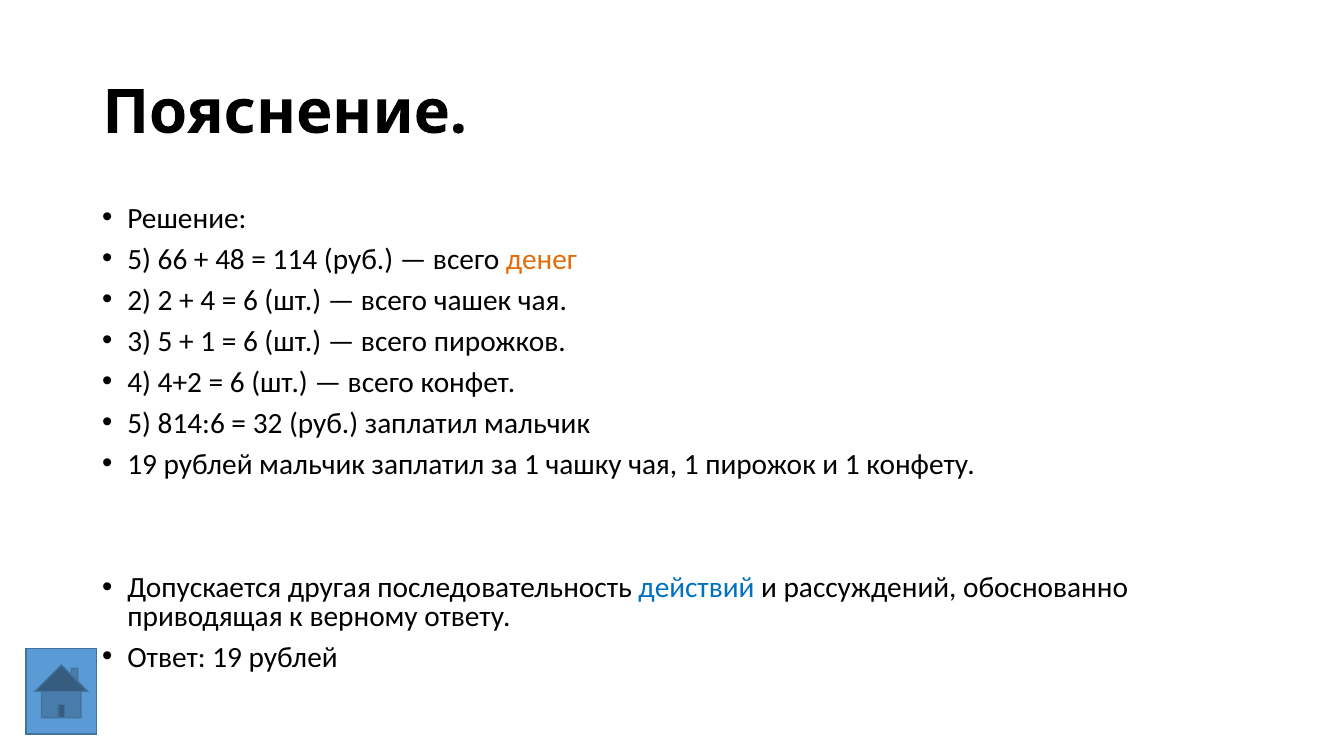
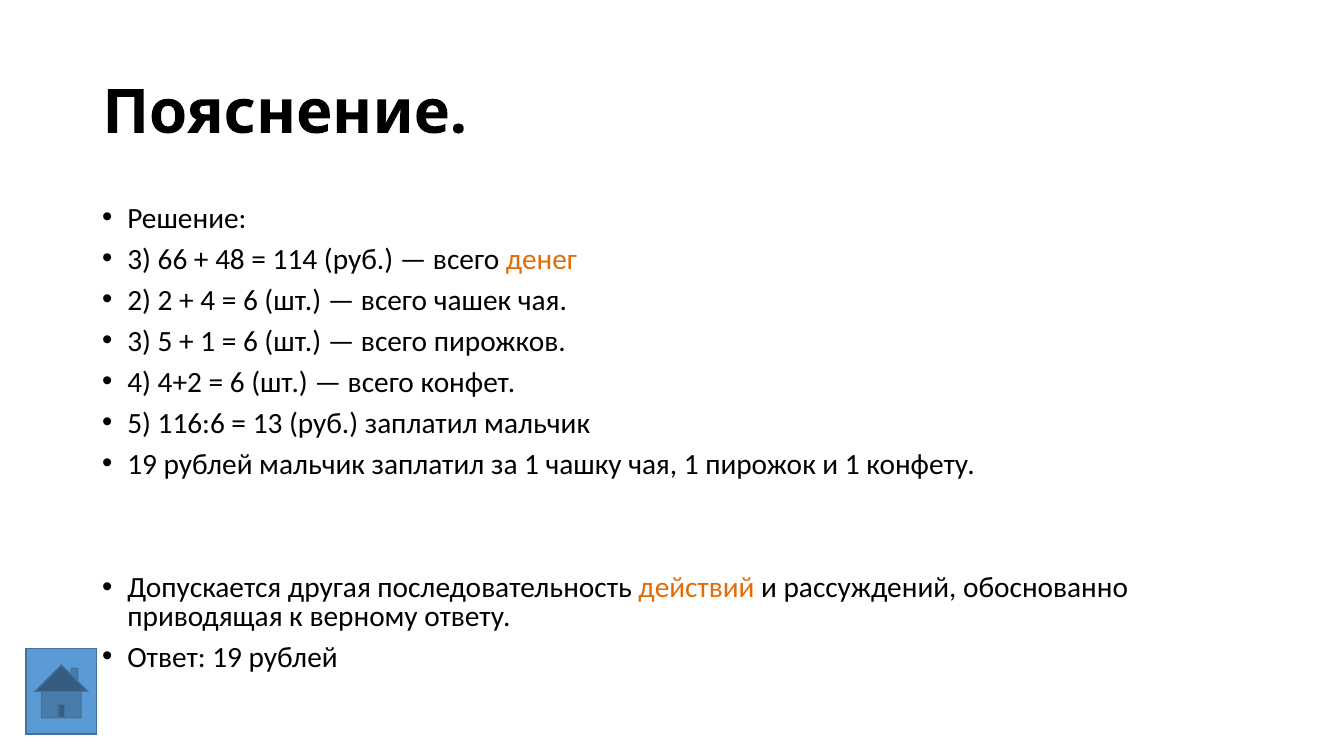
5: 5 -> 3 (139, 260)
814:6: 814:6 -> 116:6 (191, 424)
32: 32 -> 13 (268, 424)
действий colour: blue -> orange (696, 588)
